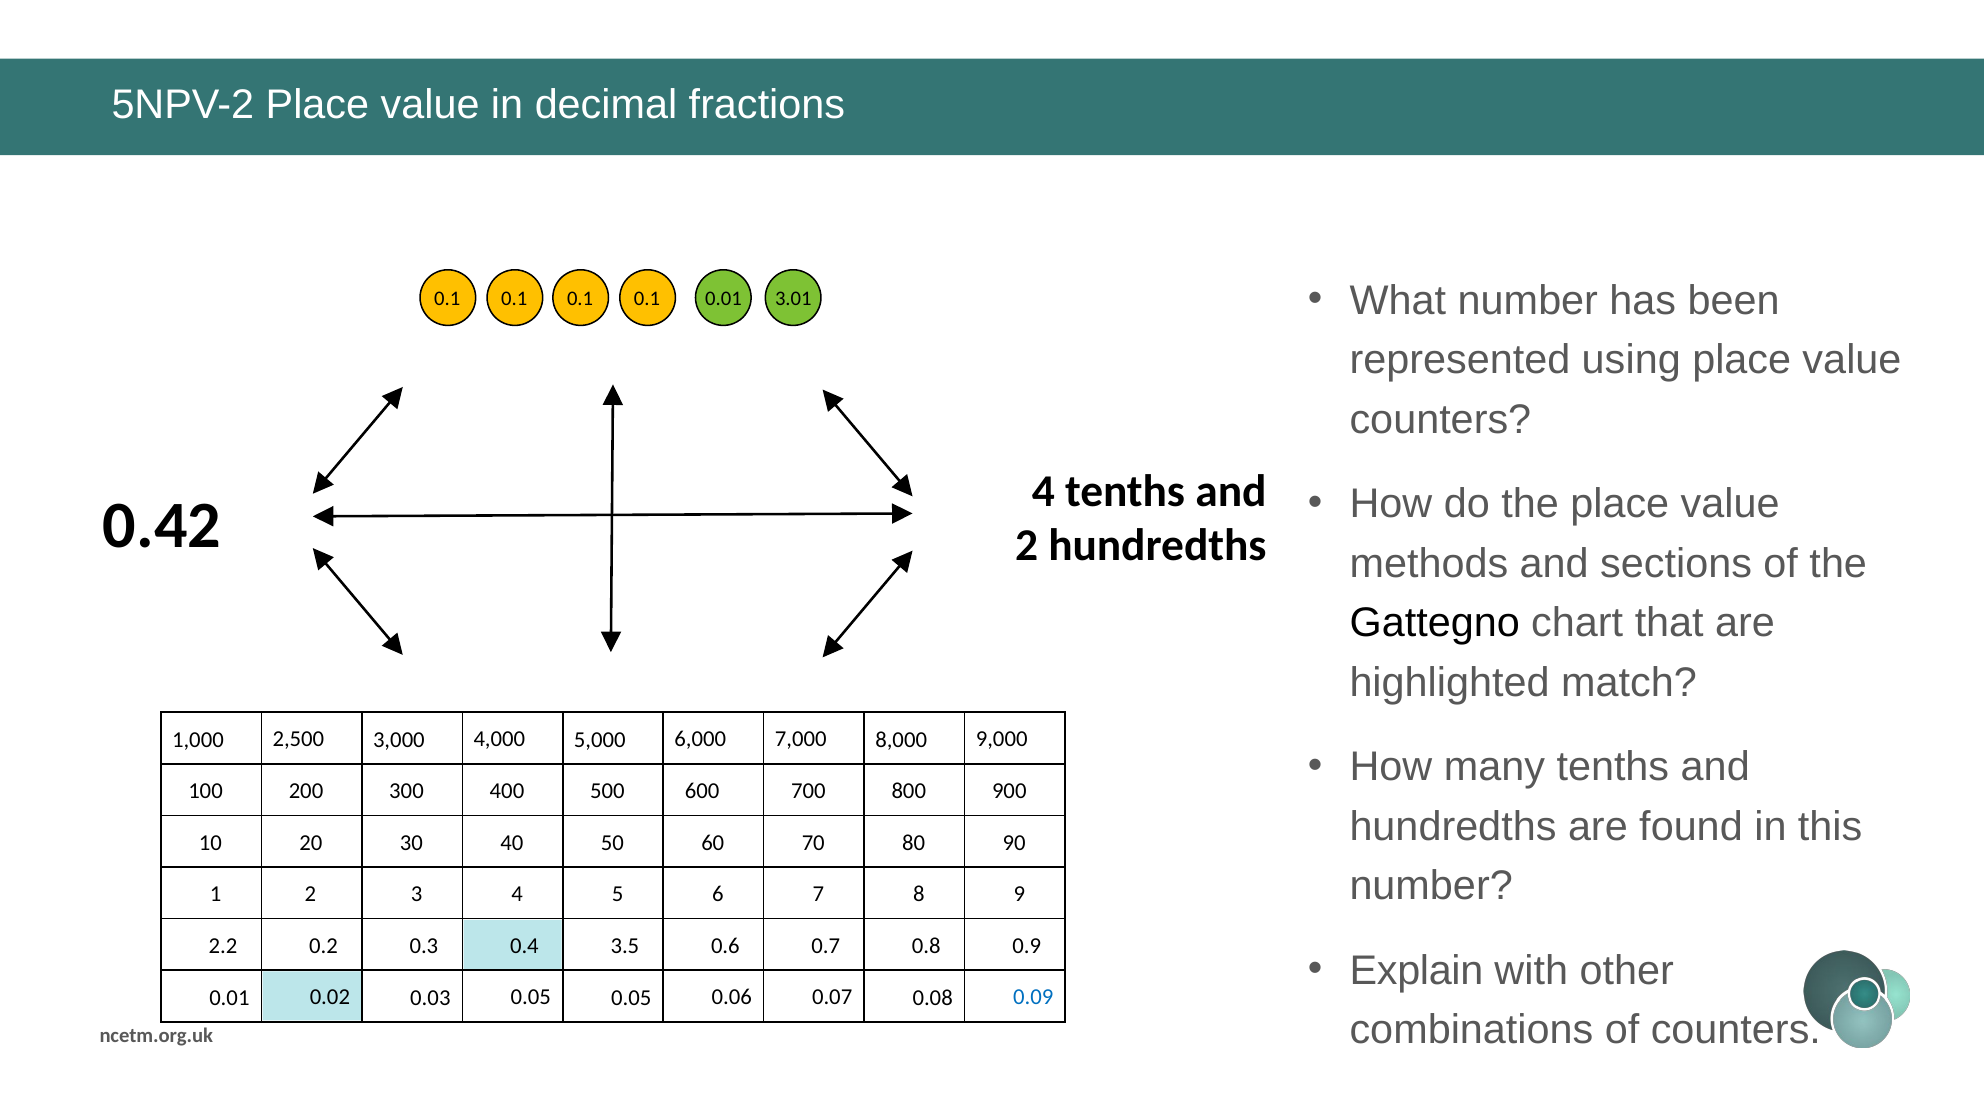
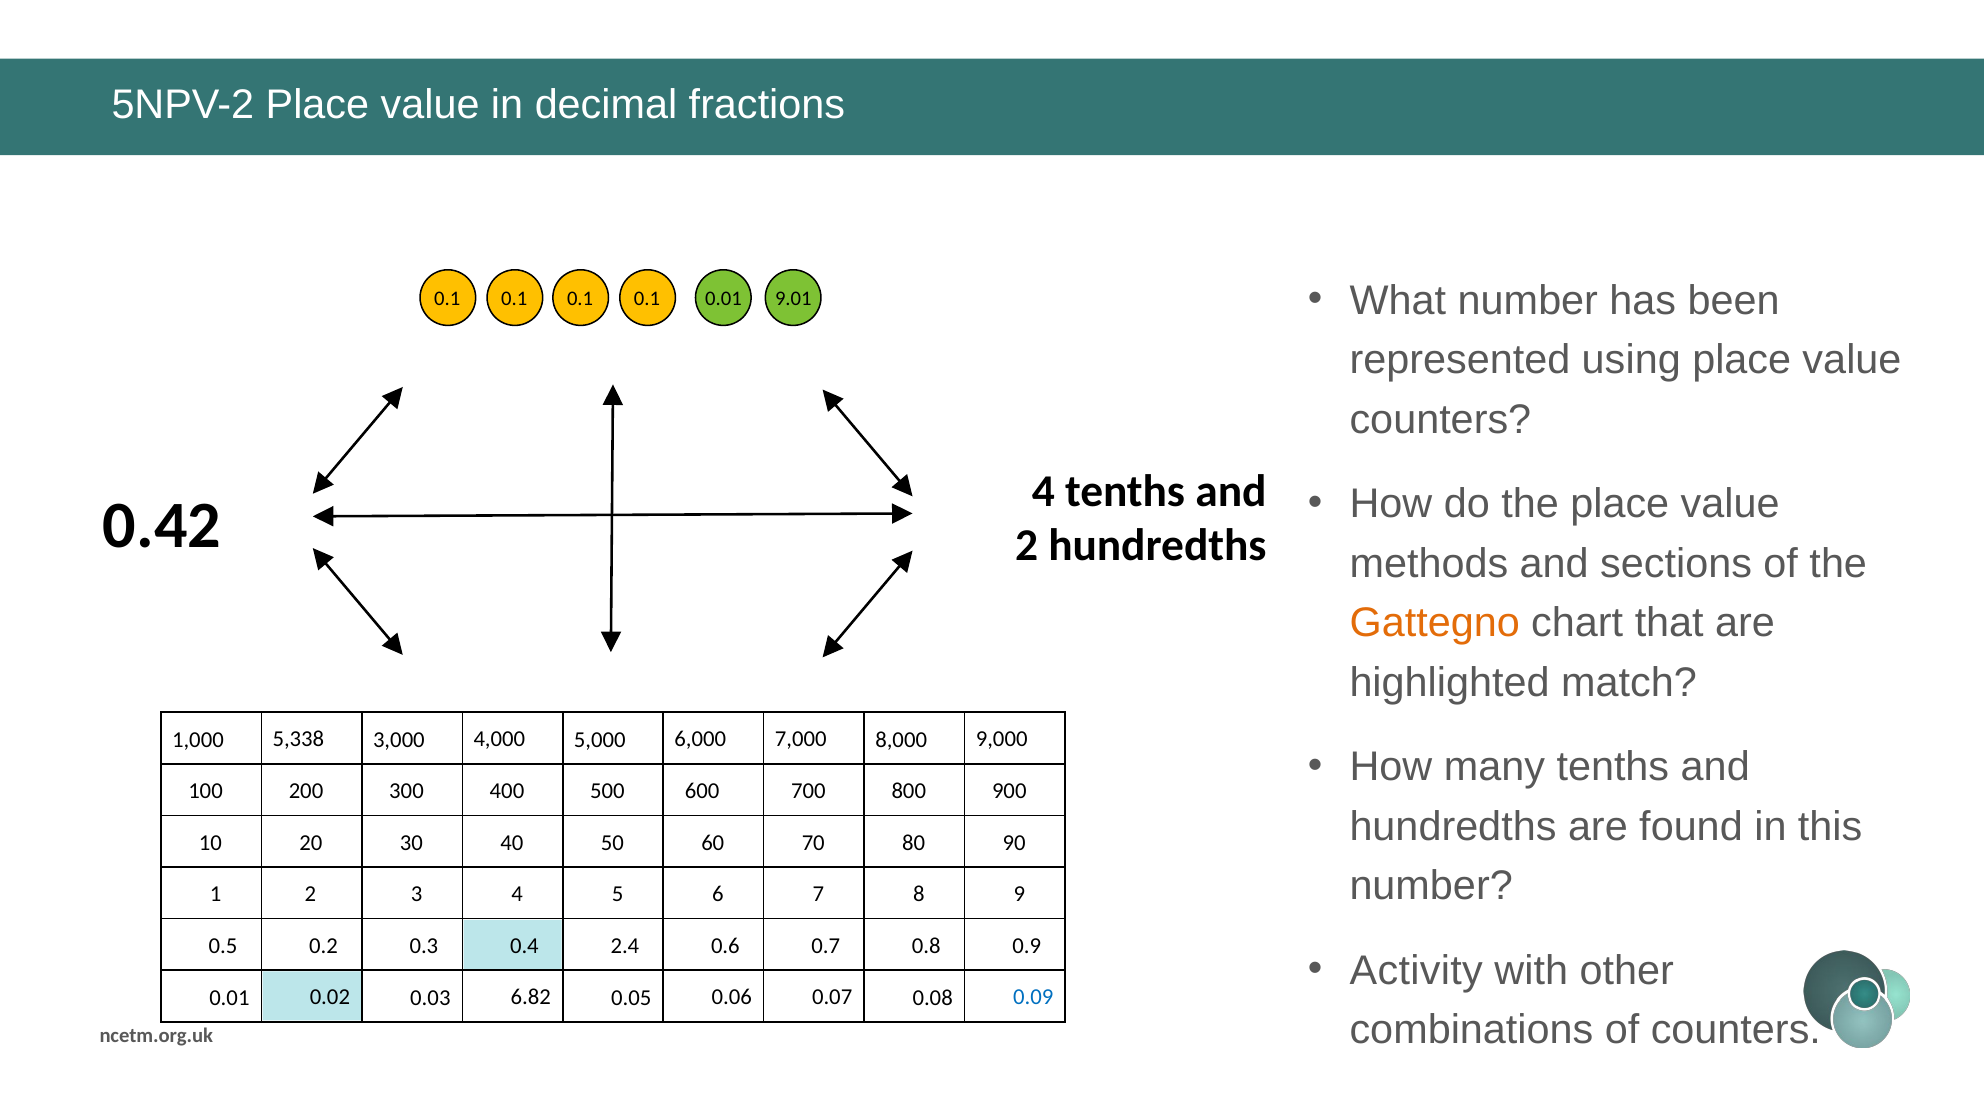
3.01: 3.01 -> 9.01 (793, 299)
Gattegno colour: black -> orange (1435, 623)
2,500: 2,500 -> 5,338 (298, 739)
2.2: 2.2 -> 0.5 (223, 946)
3.5: 3.5 -> 2.4 (625, 946)
Explain: Explain -> Activity (1416, 970)
0.05: 0.05 -> 6.82 (531, 997)
